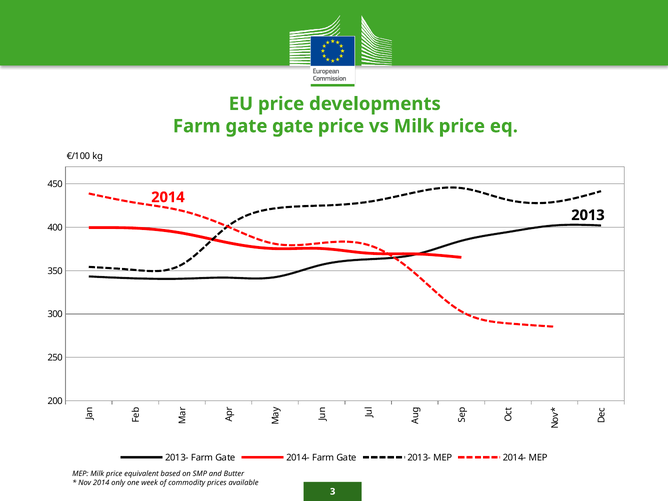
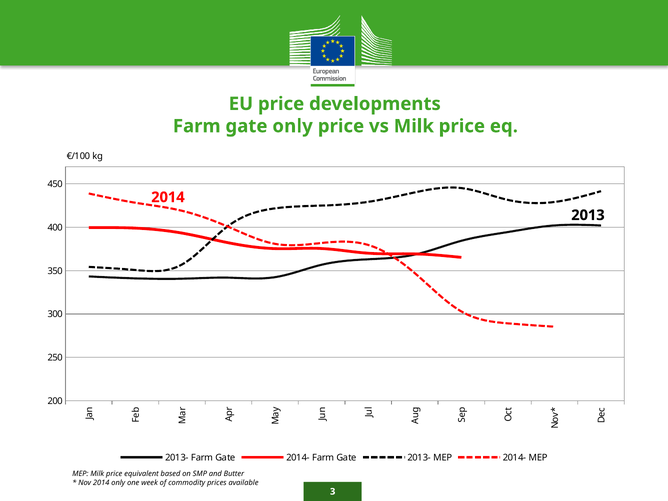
gate gate: gate -> only (293, 126)
